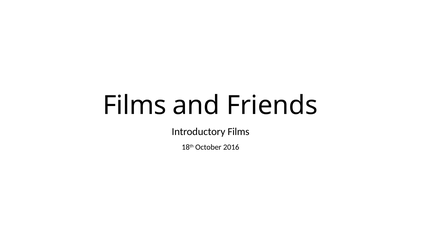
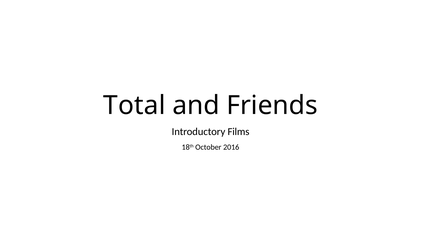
Films: Films -> Total (134, 105)
